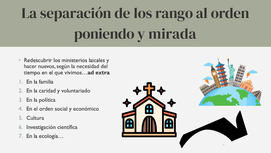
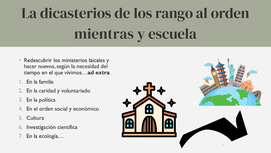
separación: separación -> dicasterios (76, 13)
poniendo: poniendo -> mientras (104, 34)
mirada: mirada -> escuela (172, 34)
